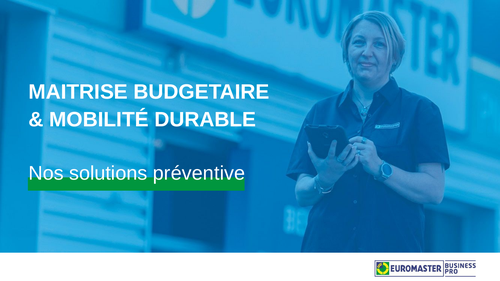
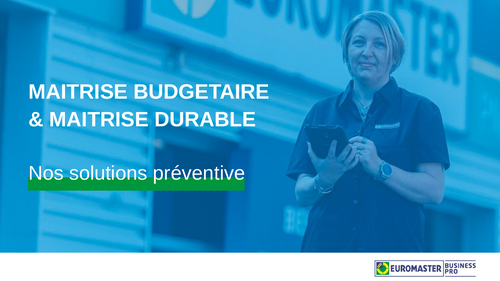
MOBILITÉ: MOBILITÉ -> MAITRISE (99, 120)
